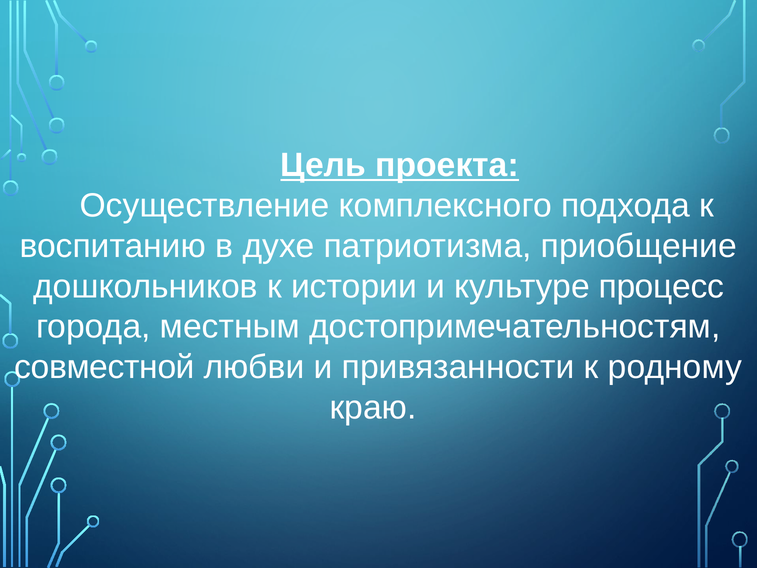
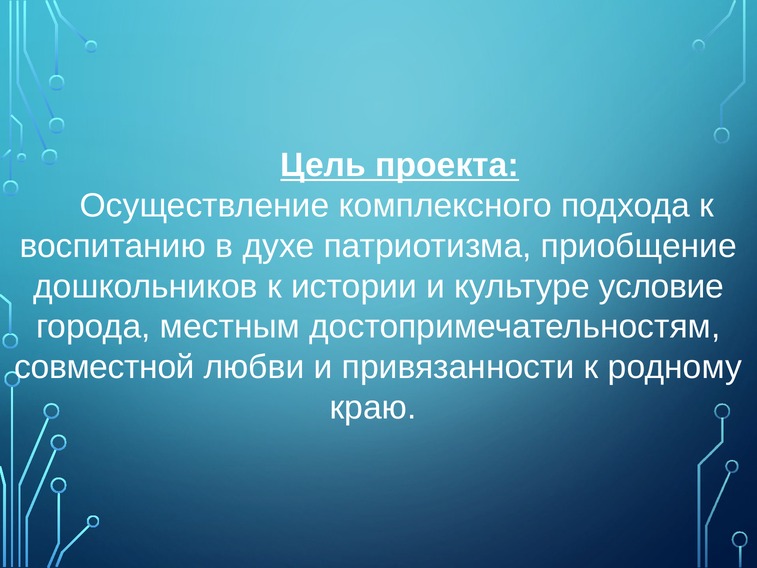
процесс: процесс -> условие (661, 286)
